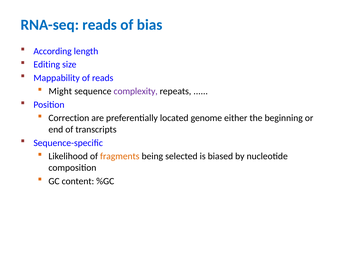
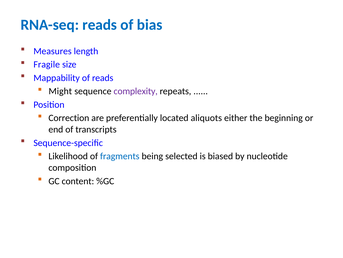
According: According -> Measures (53, 51)
Editing: Editing -> Fragile (47, 64)
genome: genome -> aliquots (206, 118)
fragments colour: orange -> blue (120, 156)
